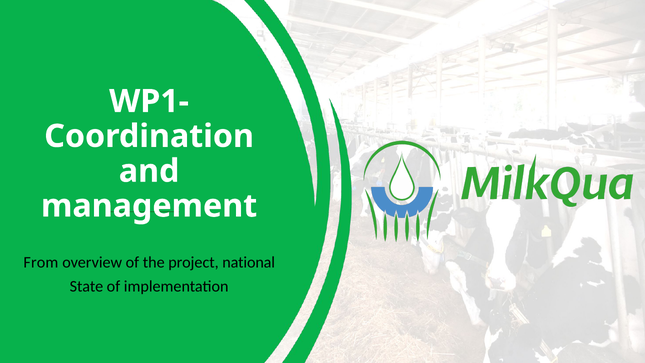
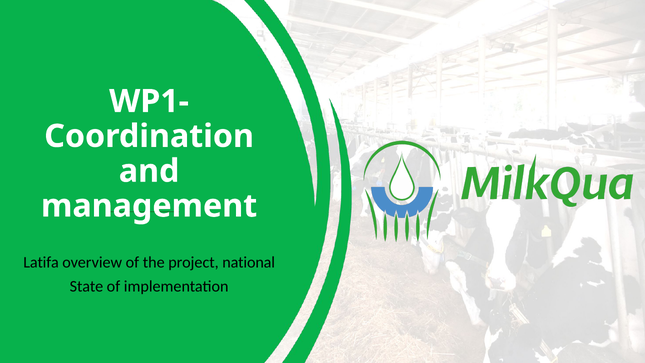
From: From -> Latifa (41, 262)
